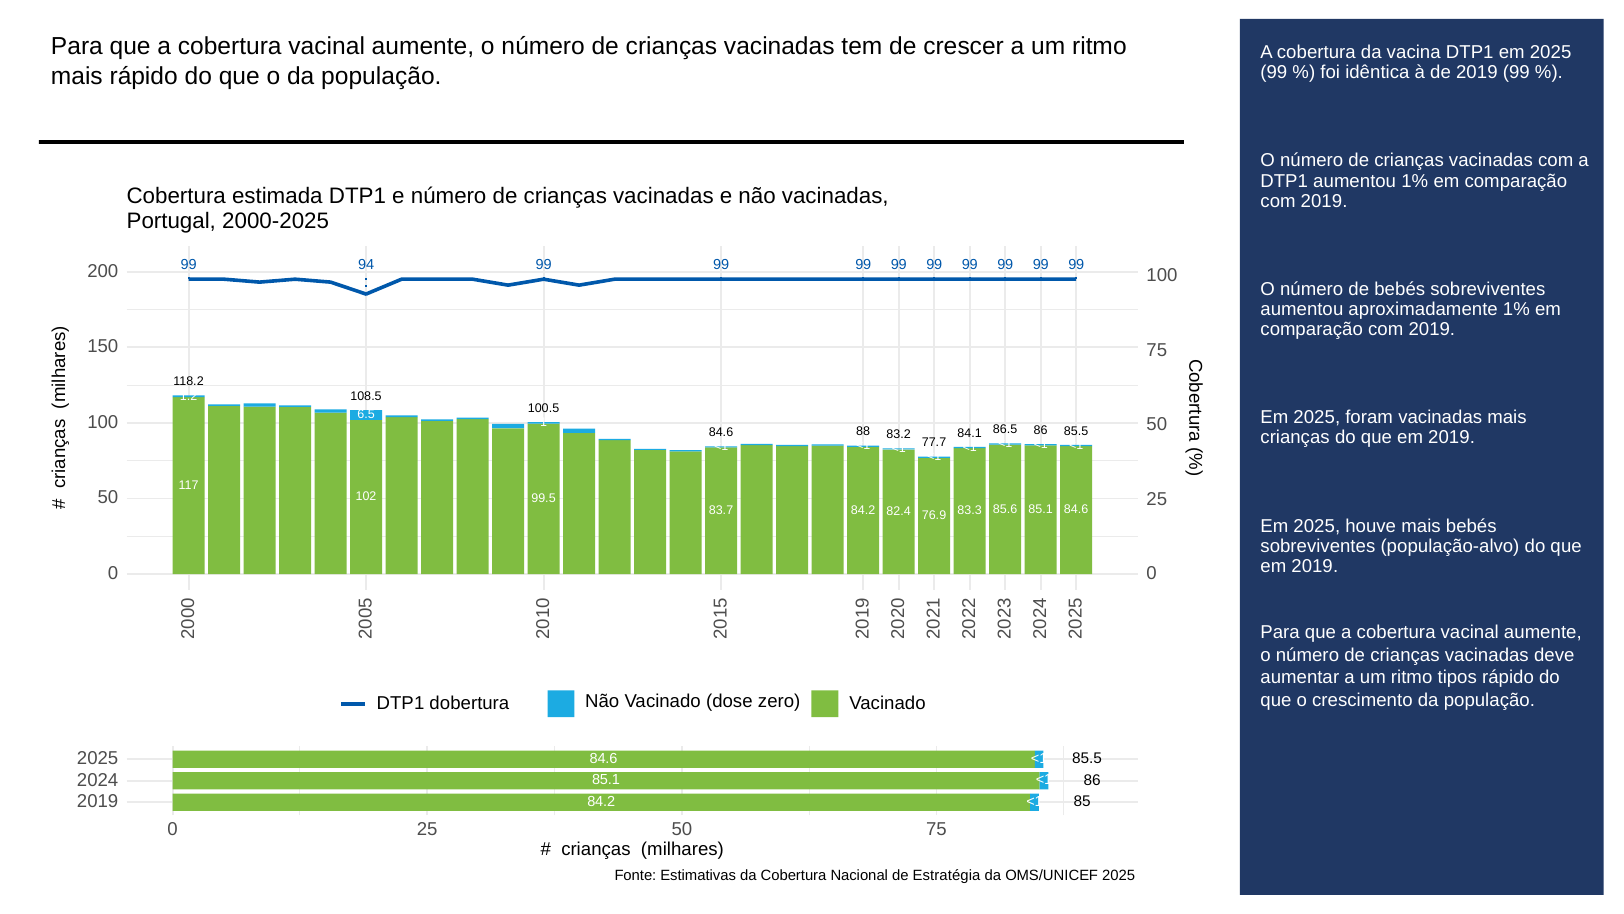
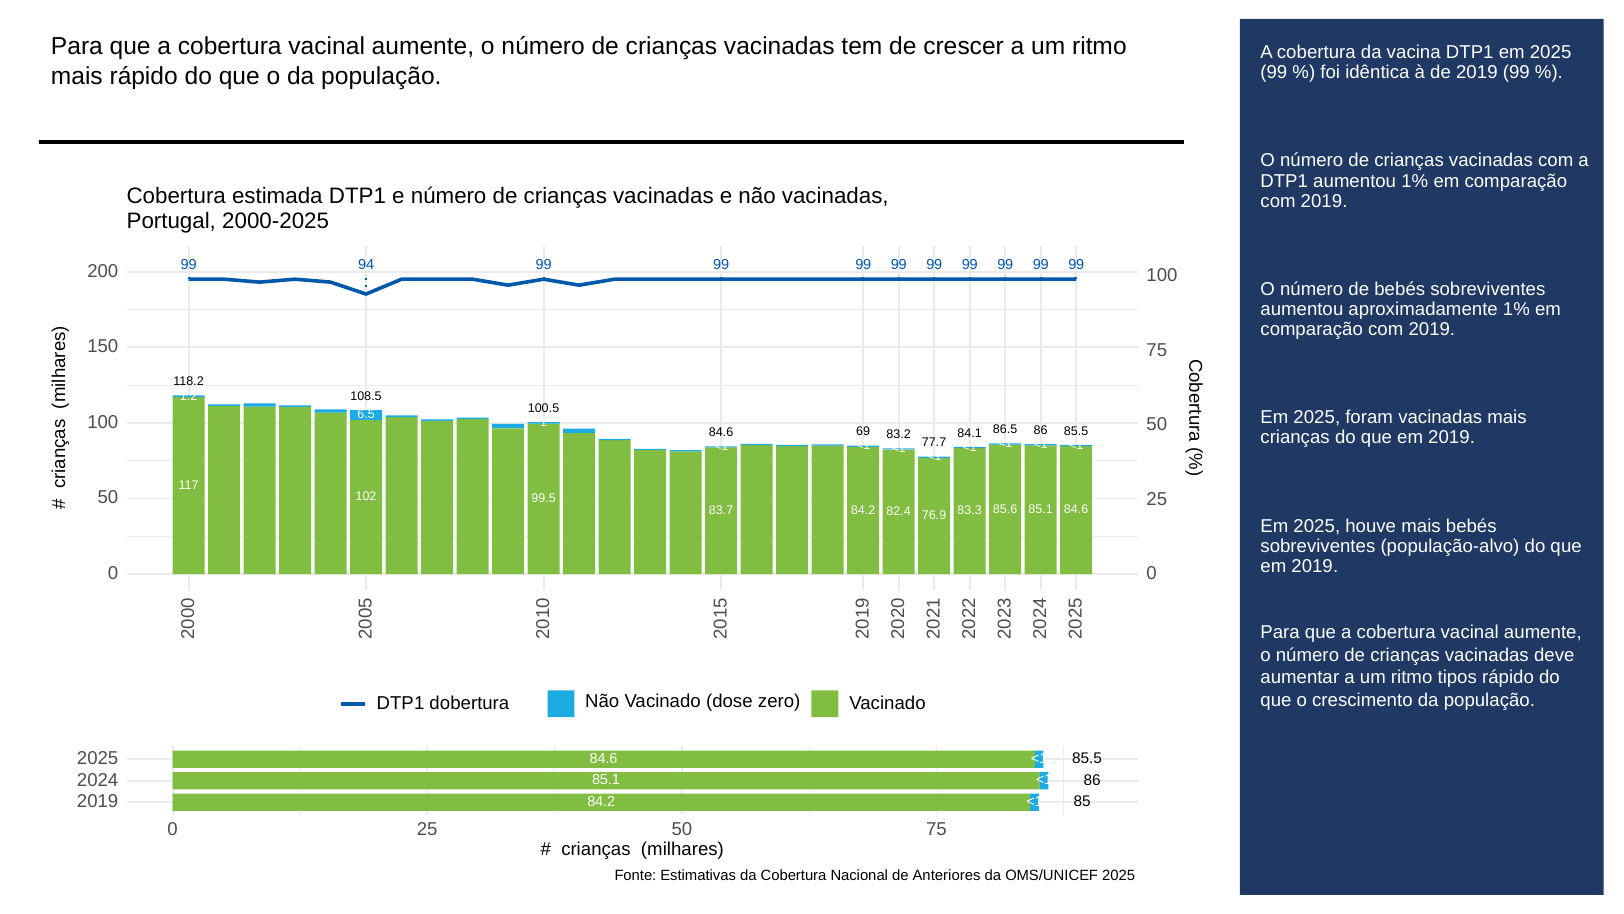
88: 88 -> 69 (863, 431)
Estratégia: Estratégia -> Anteriores (947, 875)
